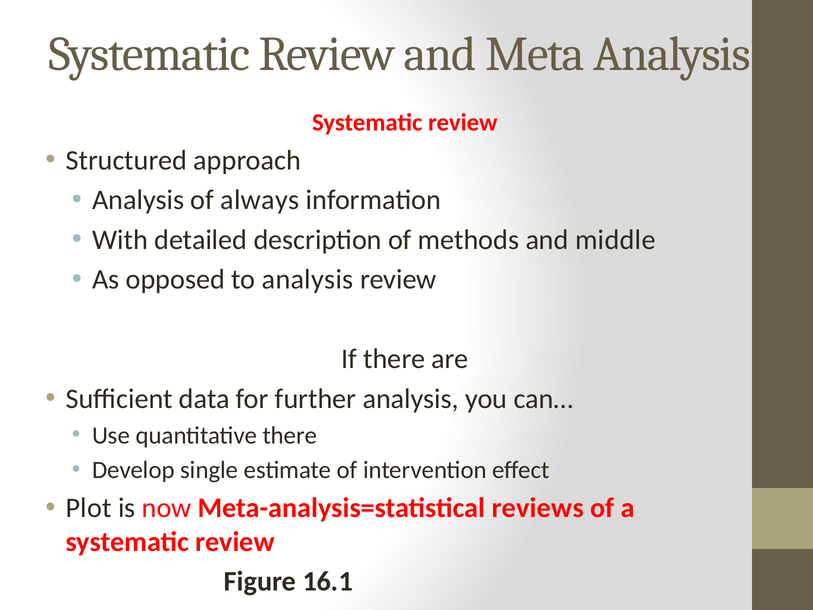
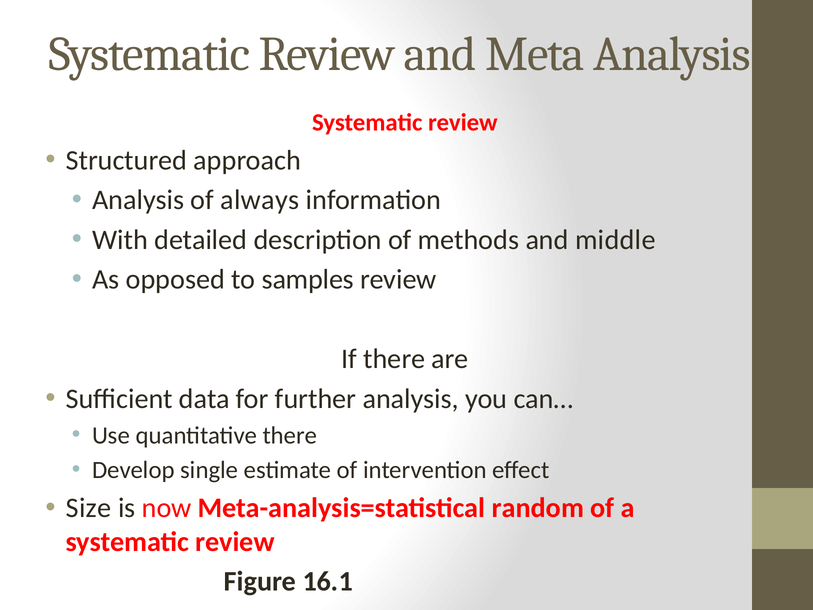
to analysis: analysis -> samples (308, 279)
Plot: Plot -> Size (89, 508)
reviews: reviews -> random (538, 508)
